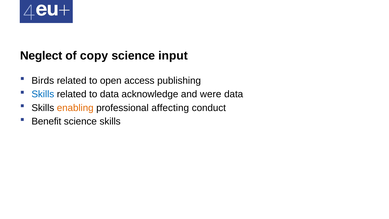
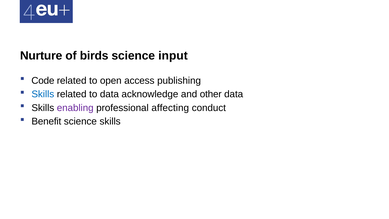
Neglect: Neglect -> Nurture (41, 56)
copy: copy -> birds (94, 56)
Birds: Birds -> Code (43, 81)
were: were -> other (211, 94)
enabling colour: orange -> purple (75, 108)
